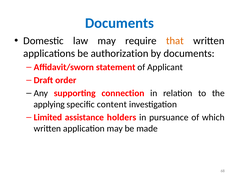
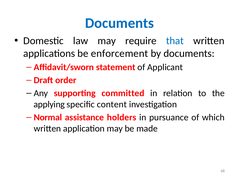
that colour: orange -> blue (175, 41)
authorization: authorization -> enforcement (120, 54)
connection: connection -> committed (123, 93)
Limited: Limited -> Normal (48, 118)
